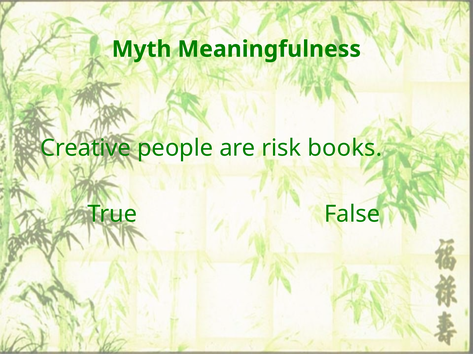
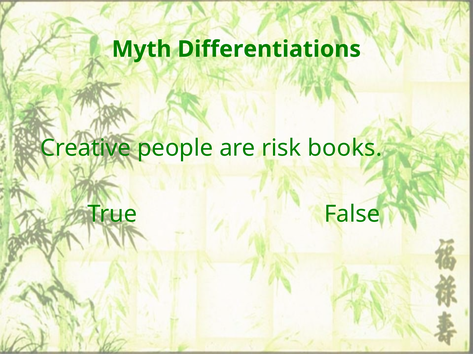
Meaningfulness: Meaningfulness -> Differentiations (269, 49)
